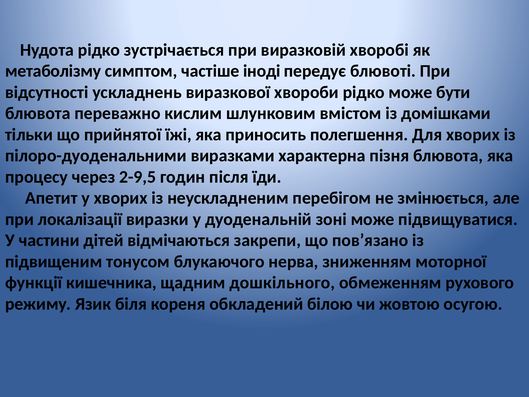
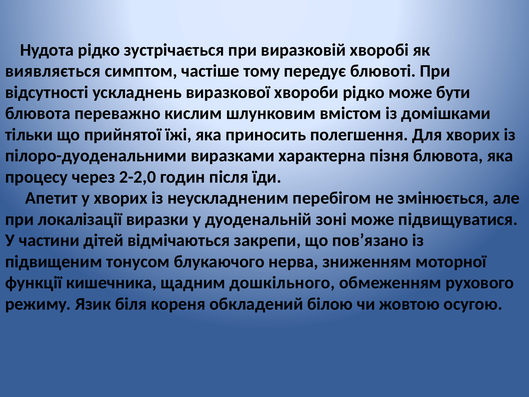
метаболізму: метаболізму -> виявляється (53, 71)
iнодi: iнодi -> тому (262, 71)
2-9,5: 2-9,5 -> 2-2,0 (138, 177)
